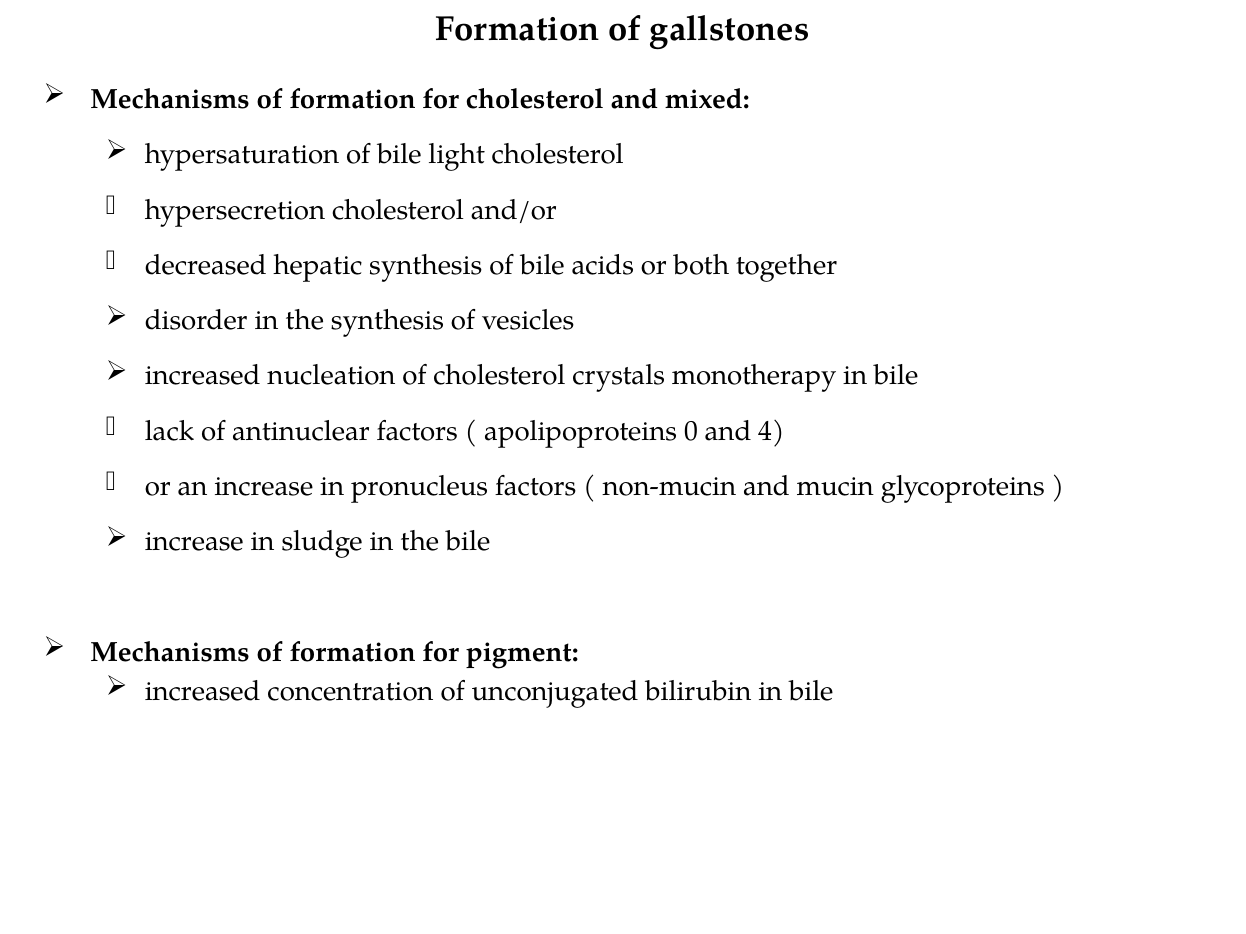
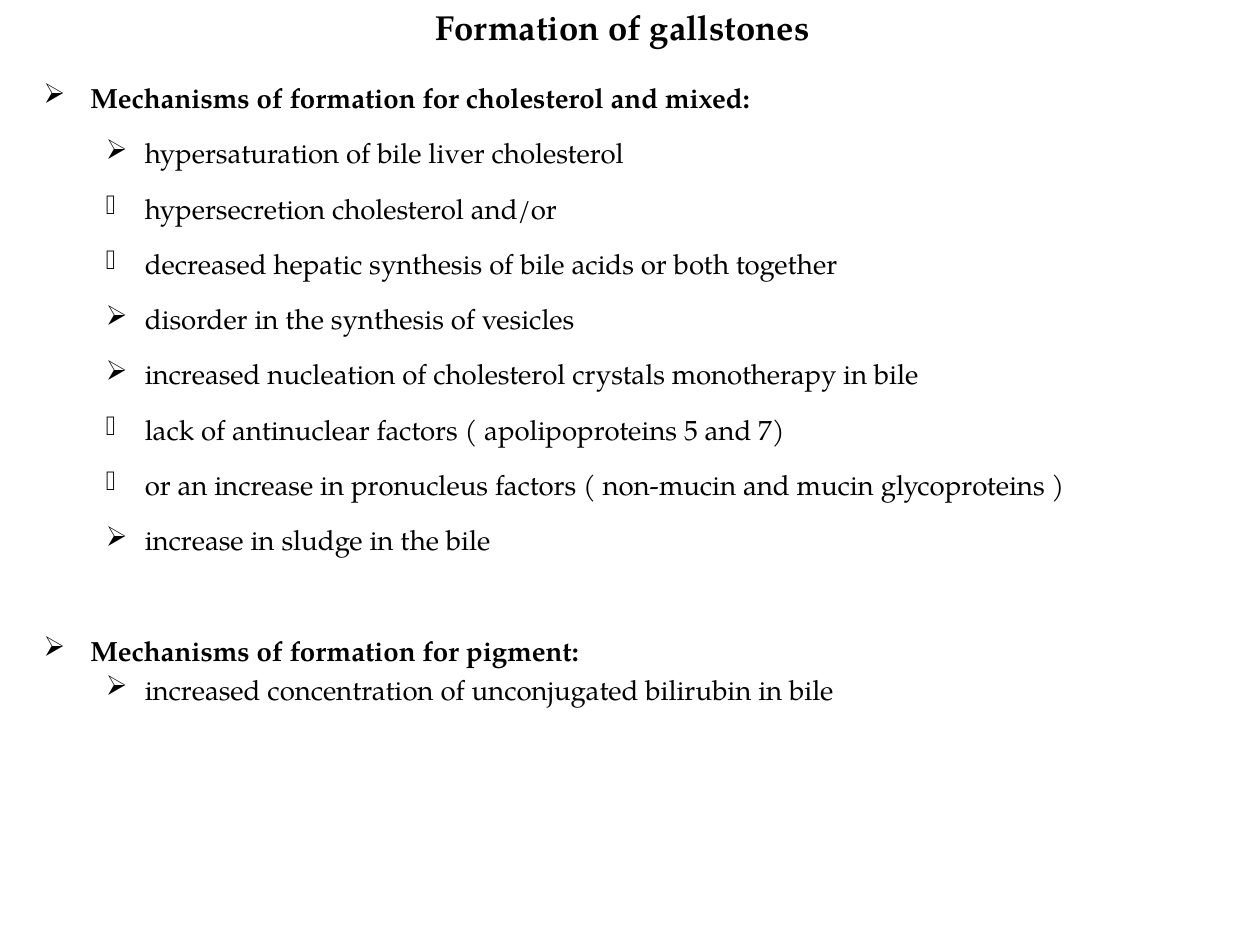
light: light -> liver (457, 155)
0: 0 -> 5 (691, 431)
4: 4 -> 7 (771, 431)
